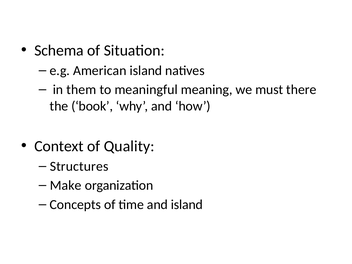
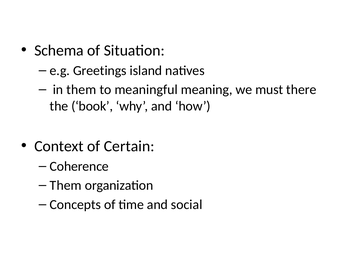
American: American -> Greetings (100, 71)
Quality: Quality -> Certain (129, 146)
Structures: Structures -> Coherence (79, 166)
Make: Make -> Them (66, 185)
and island: island -> social (187, 205)
